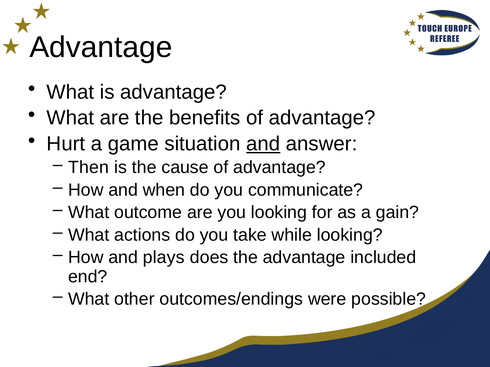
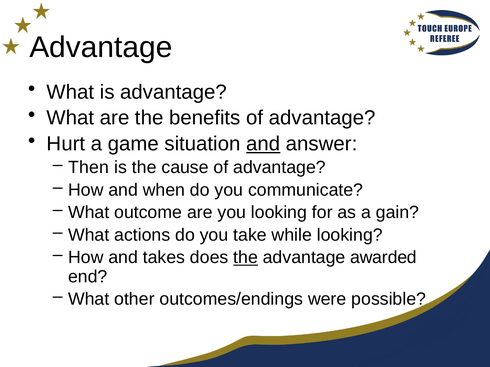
plays: plays -> takes (164, 258)
the underline: none -> present (246, 258)
included: included -> awarded (383, 258)
